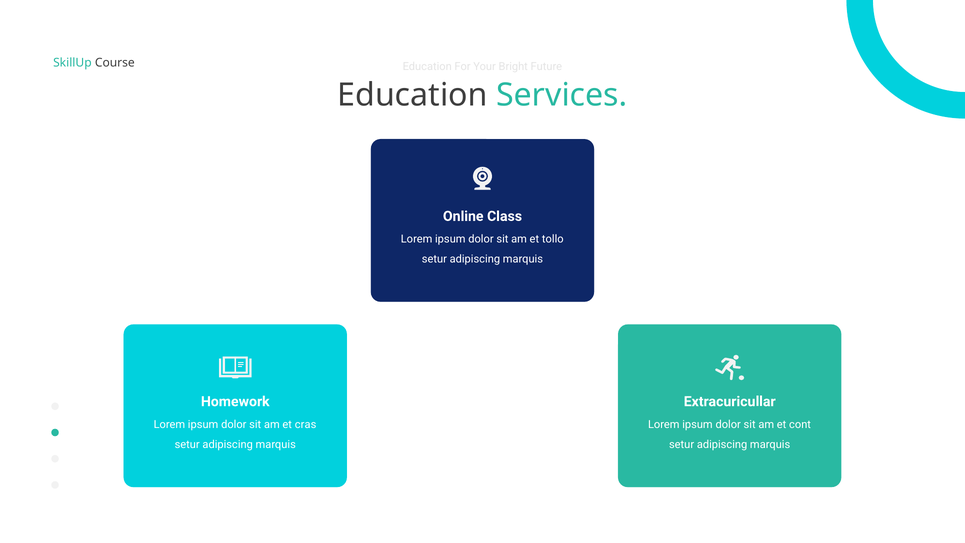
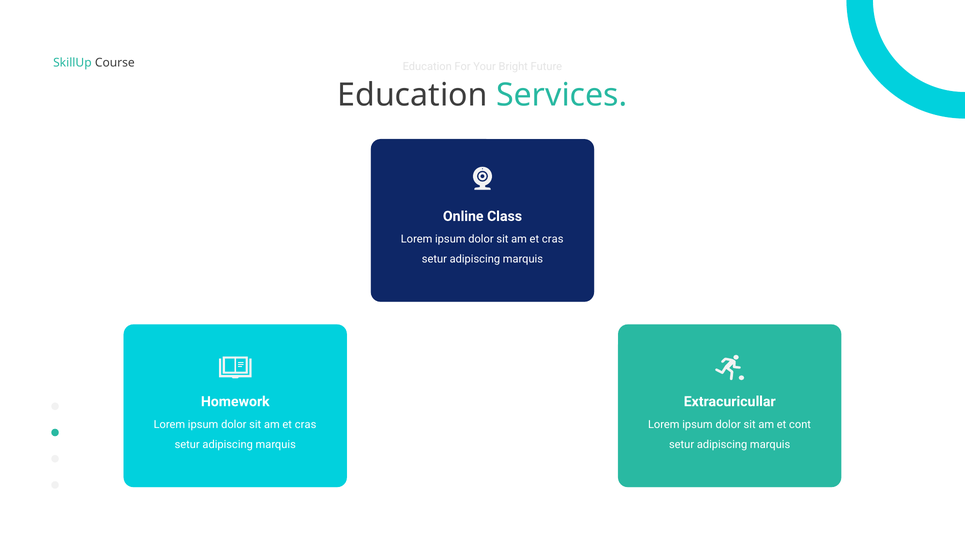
tollo: tollo -> cras (553, 239)
